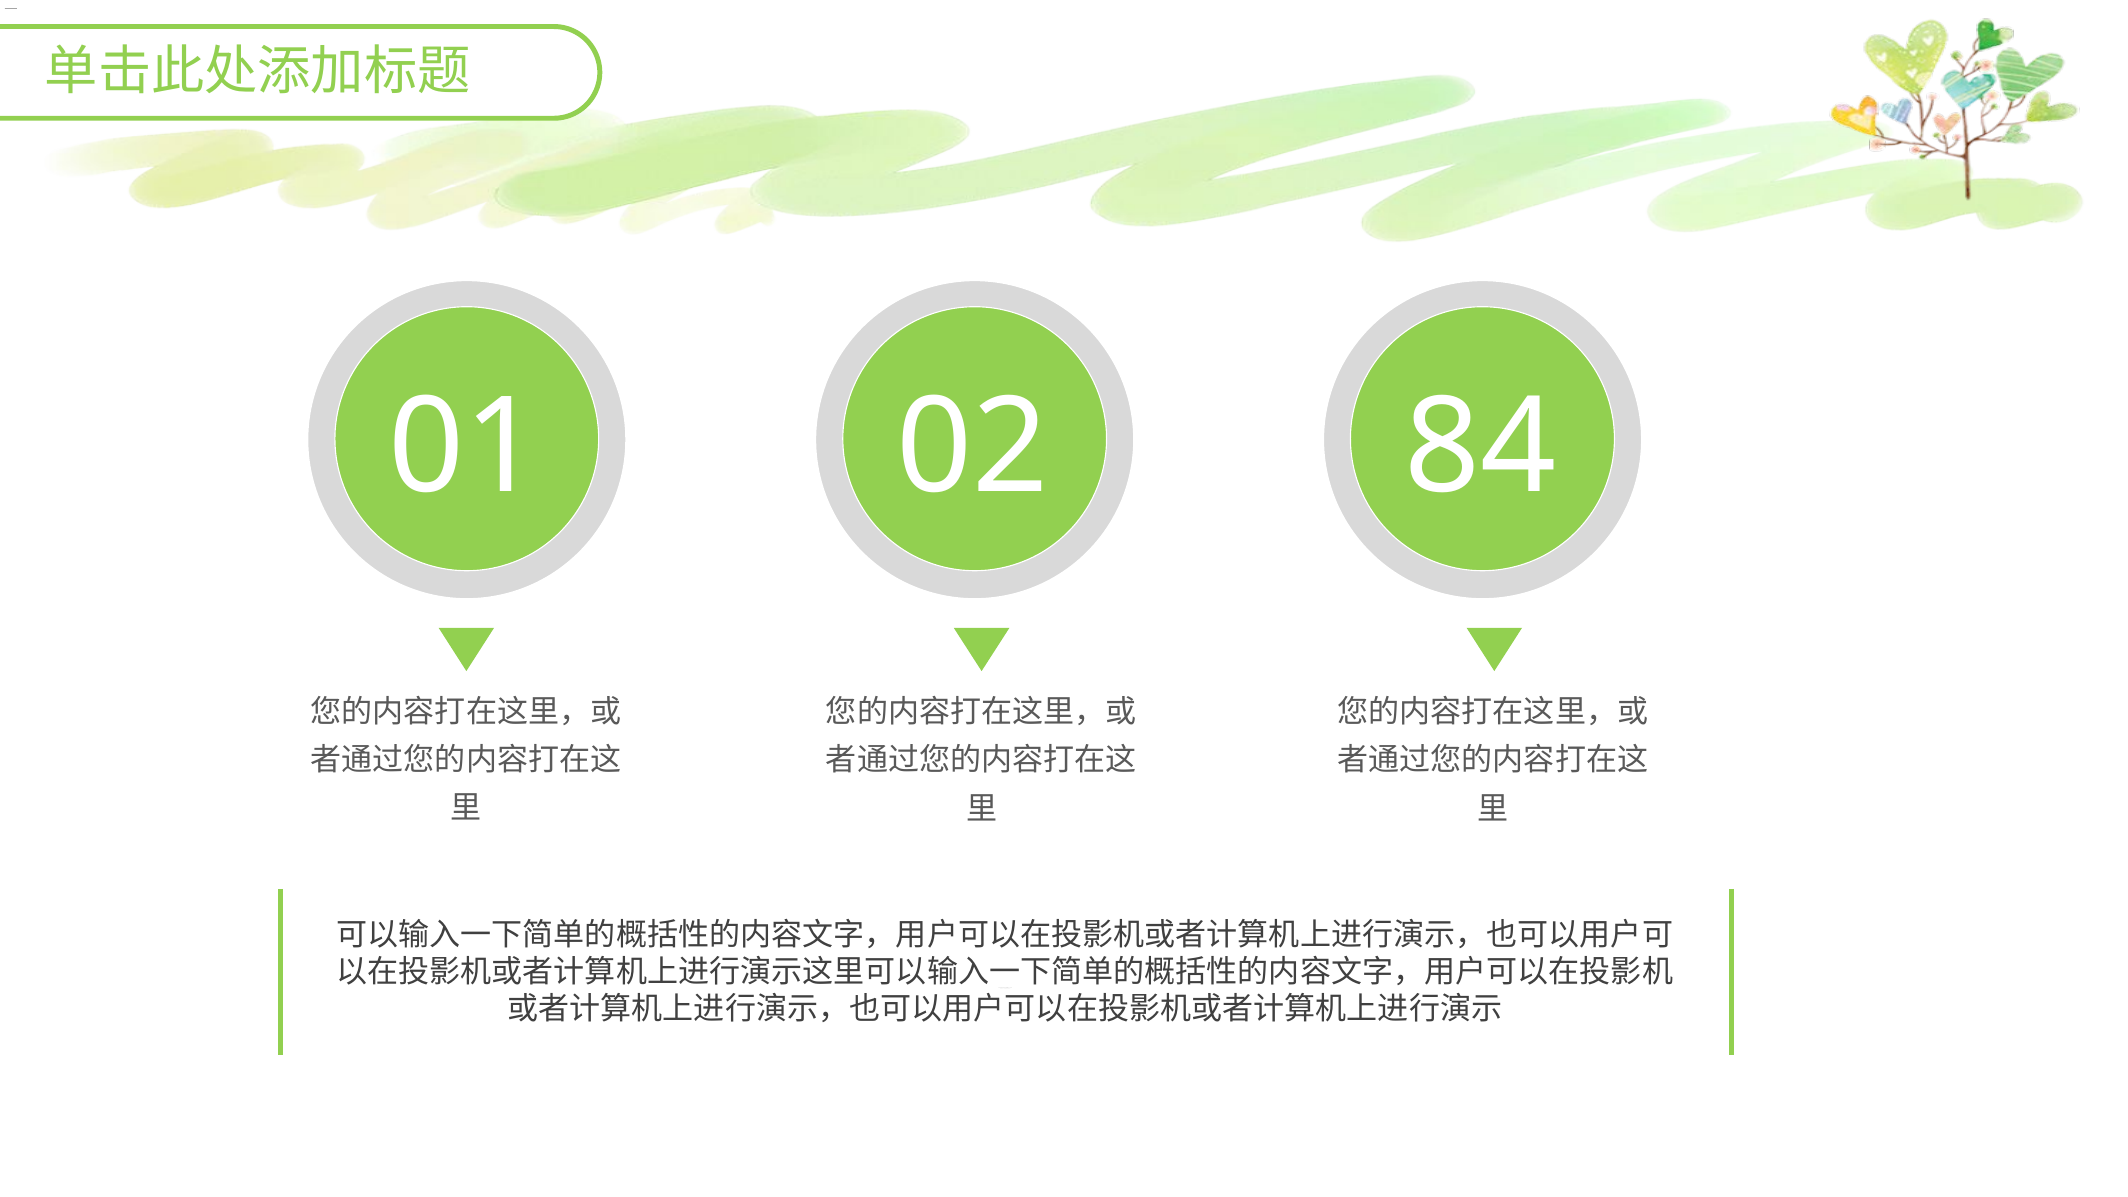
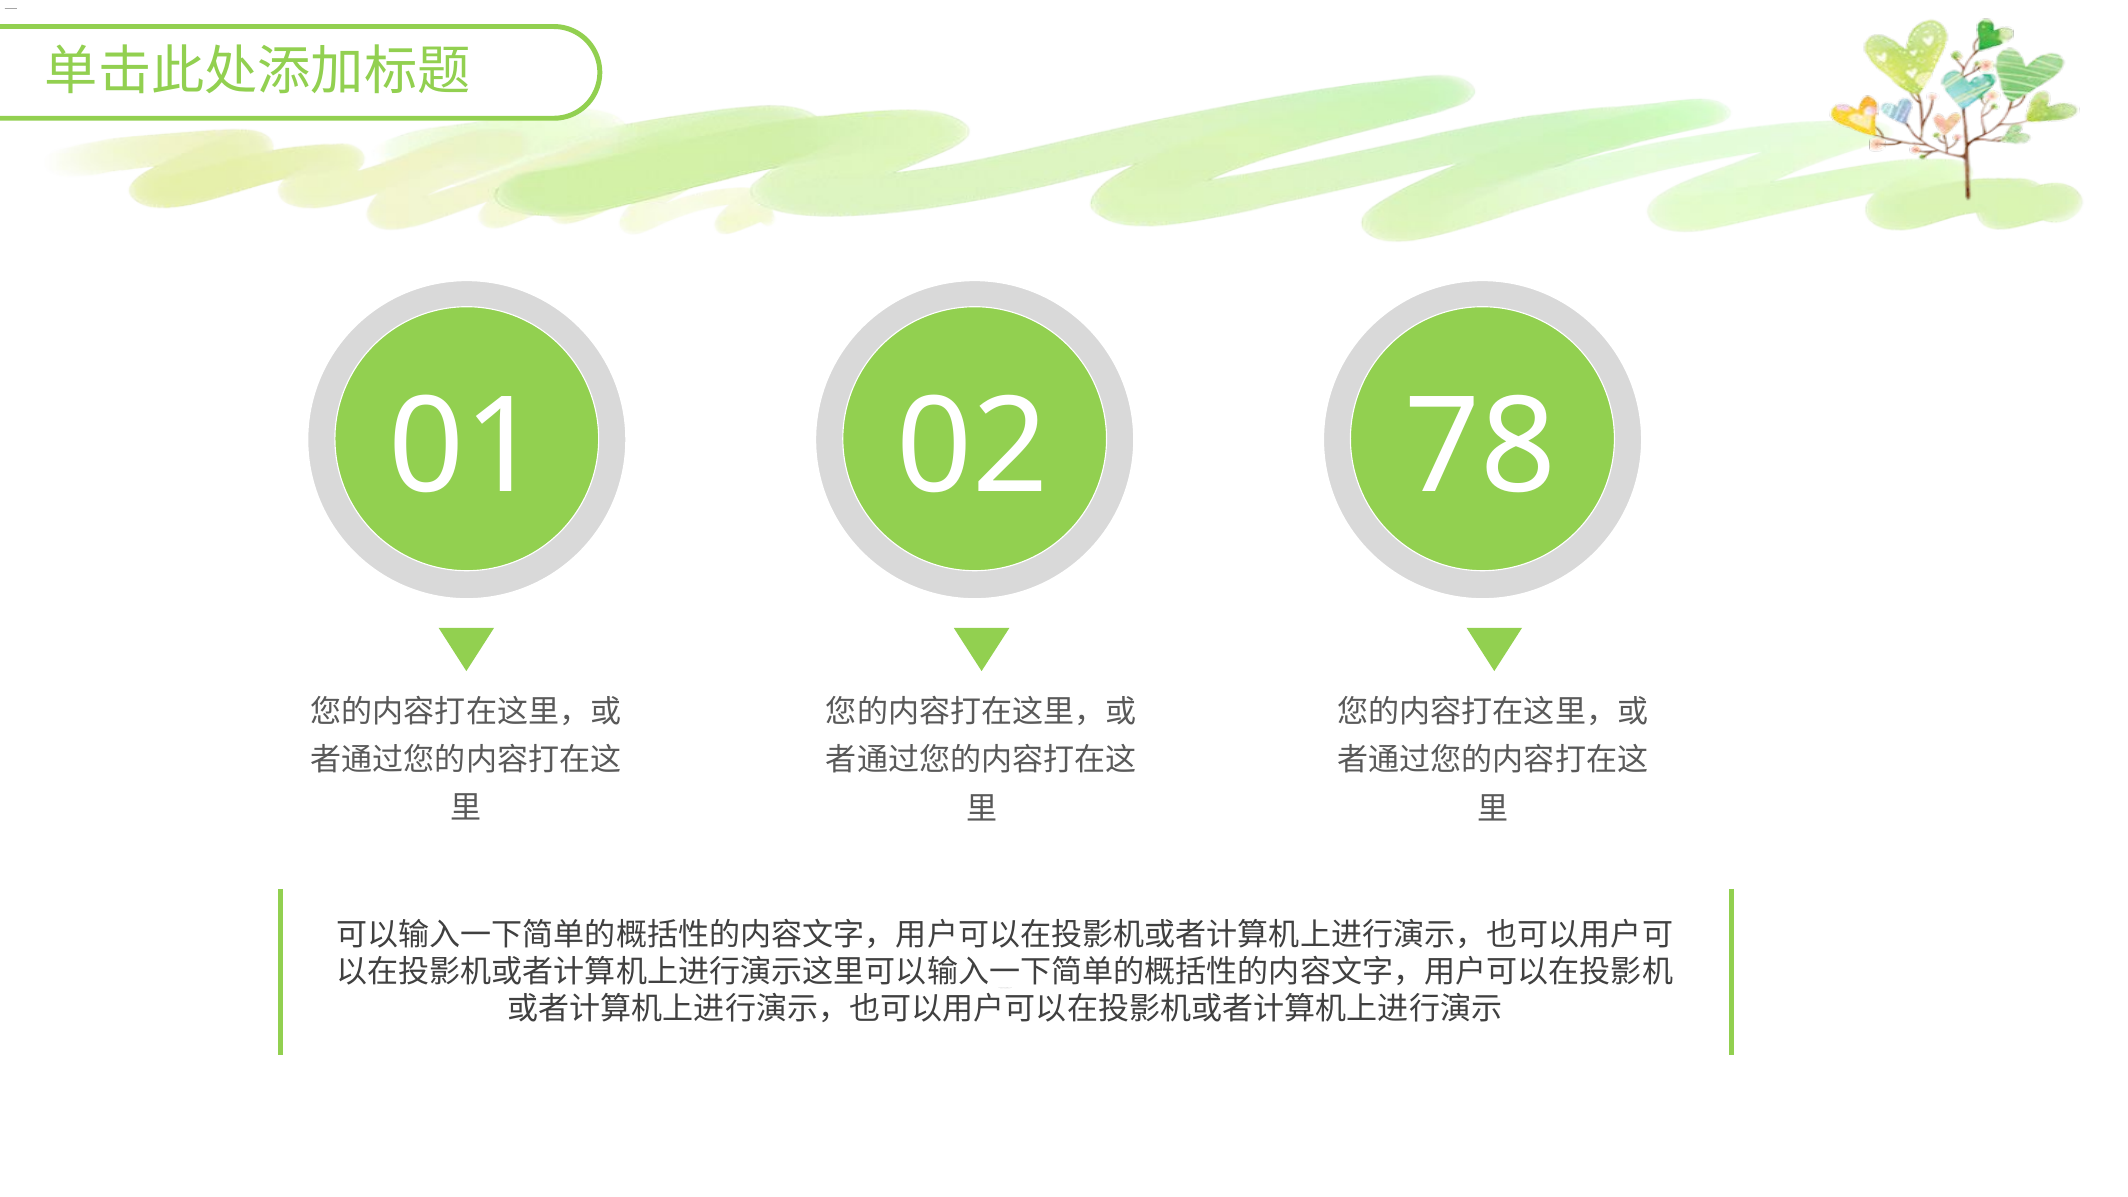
84: 84 -> 78 (1480, 447)
